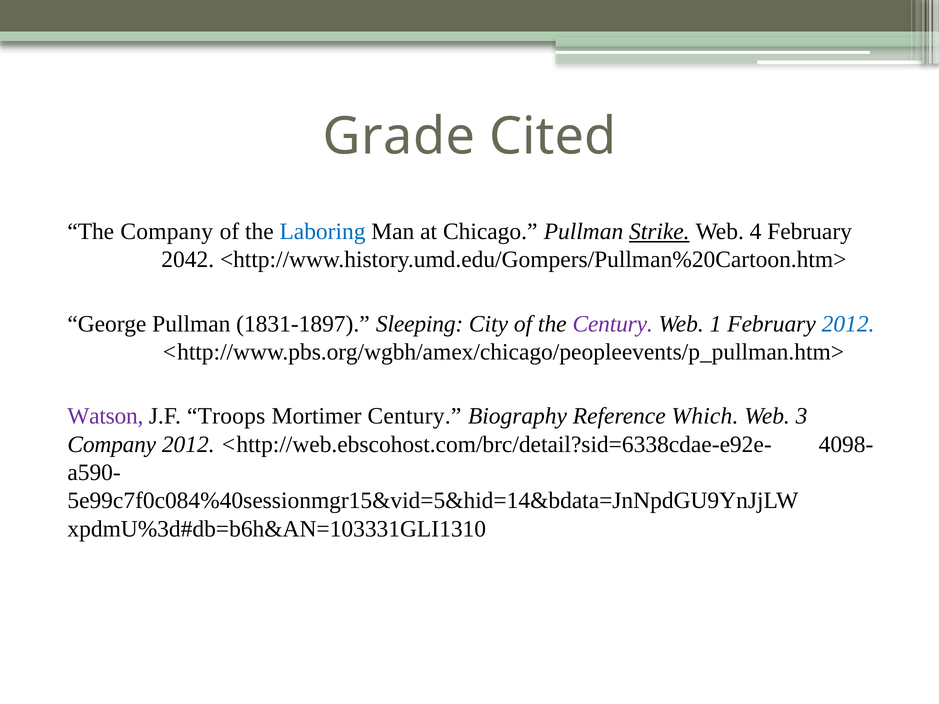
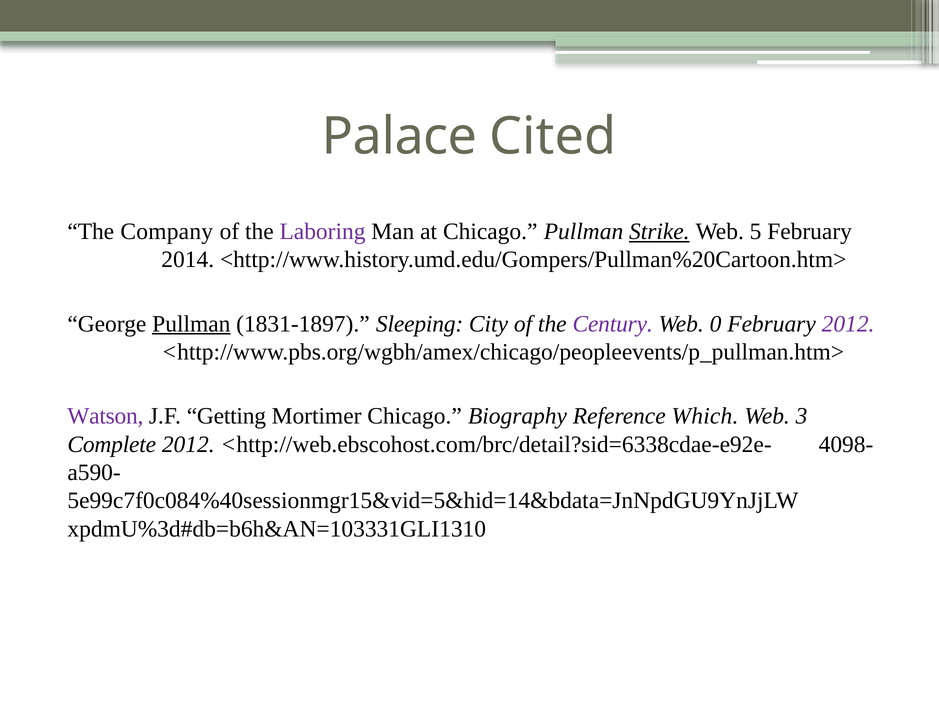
Grade: Grade -> Palace (400, 137)
Laboring colour: blue -> purple (323, 232)
4: 4 -> 5 (756, 232)
2042: 2042 -> 2014 (188, 260)
Pullman underline: none -> present (191, 324)
1: 1 -> 0 (715, 324)
2012 colour: blue -> purple (848, 324)
Troops: Troops -> Getting (226, 416)
Mortimer Century: Century -> Chicago (415, 416)
Company: Company -> Complete (112, 444)
